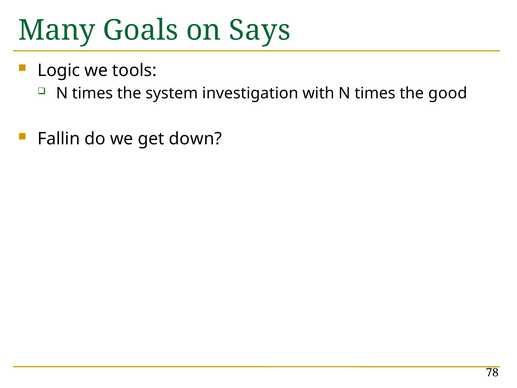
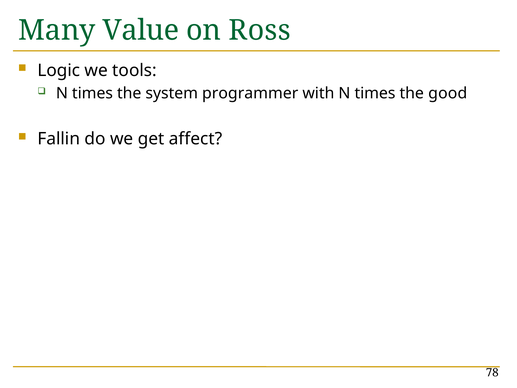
Goals: Goals -> Value (141, 30)
Says: Says -> Ross (260, 30)
investigation: investigation -> programmer (250, 93)
down: down -> affect (196, 139)
